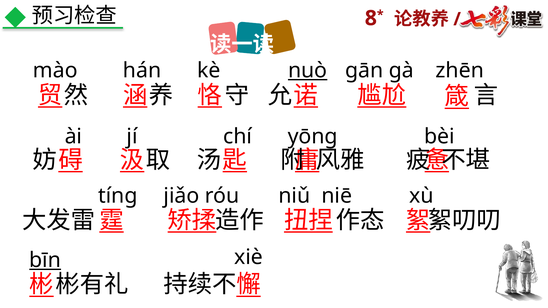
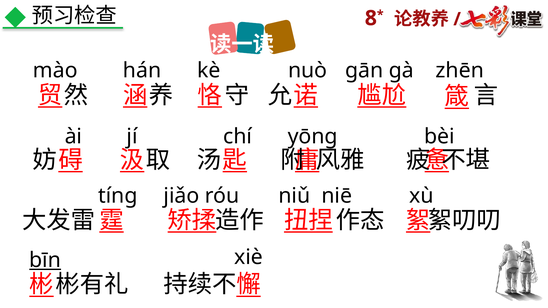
nuò underline: present -> none (308, 71)
